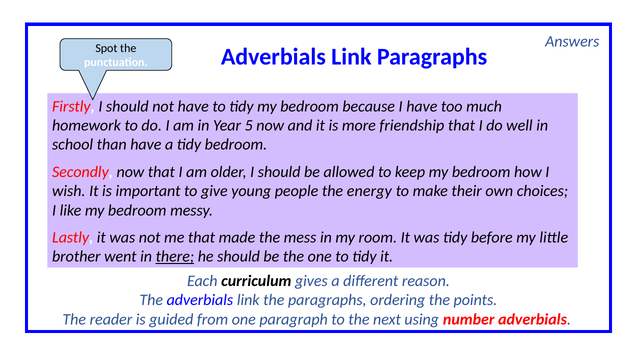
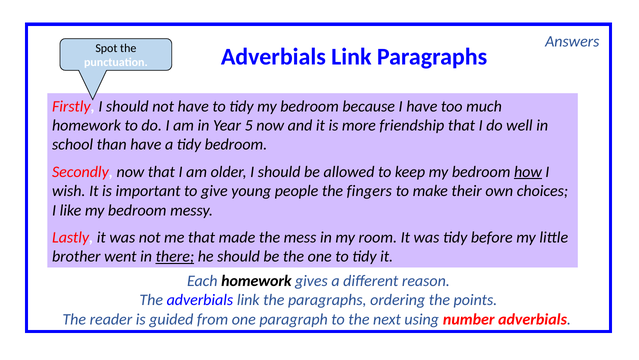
how underline: none -> present (528, 172)
energy: energy -> fingers (369, 191)
Each curriculum: curriculum -> homework (256, 281)
